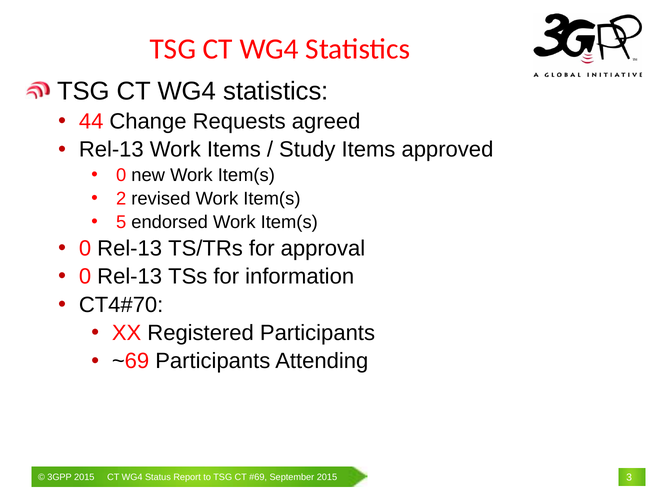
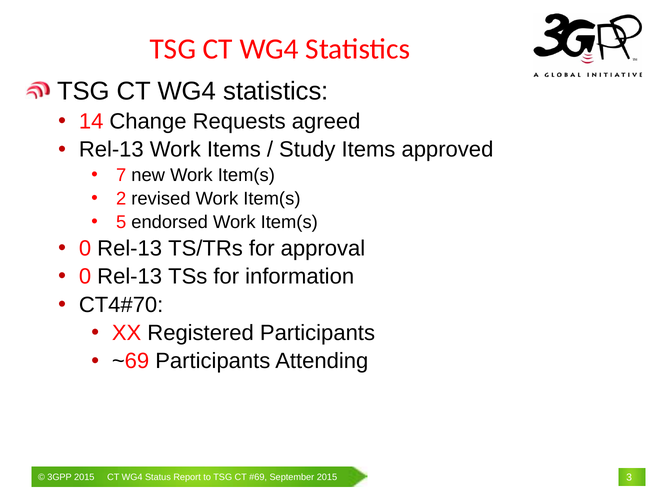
44: 44 -> 14 (91, 121)
0: 0 -> 7 (121, 175)
